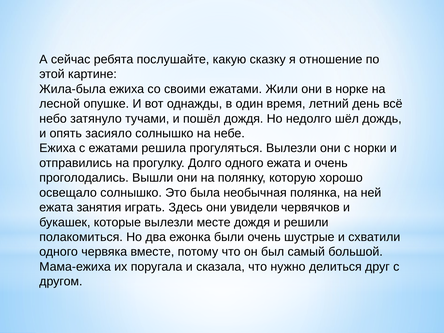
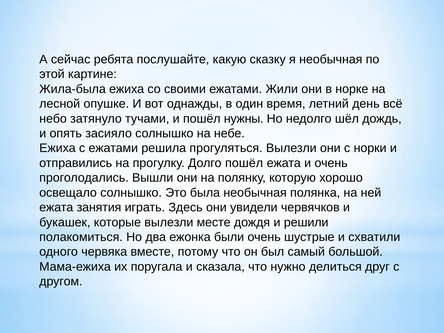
я отношение: отношение -> необычная (331, 59)
пошёл дождя: дождя -> нужны (244, 119)
Долго одного: одного -> пошёл (244, 163)
